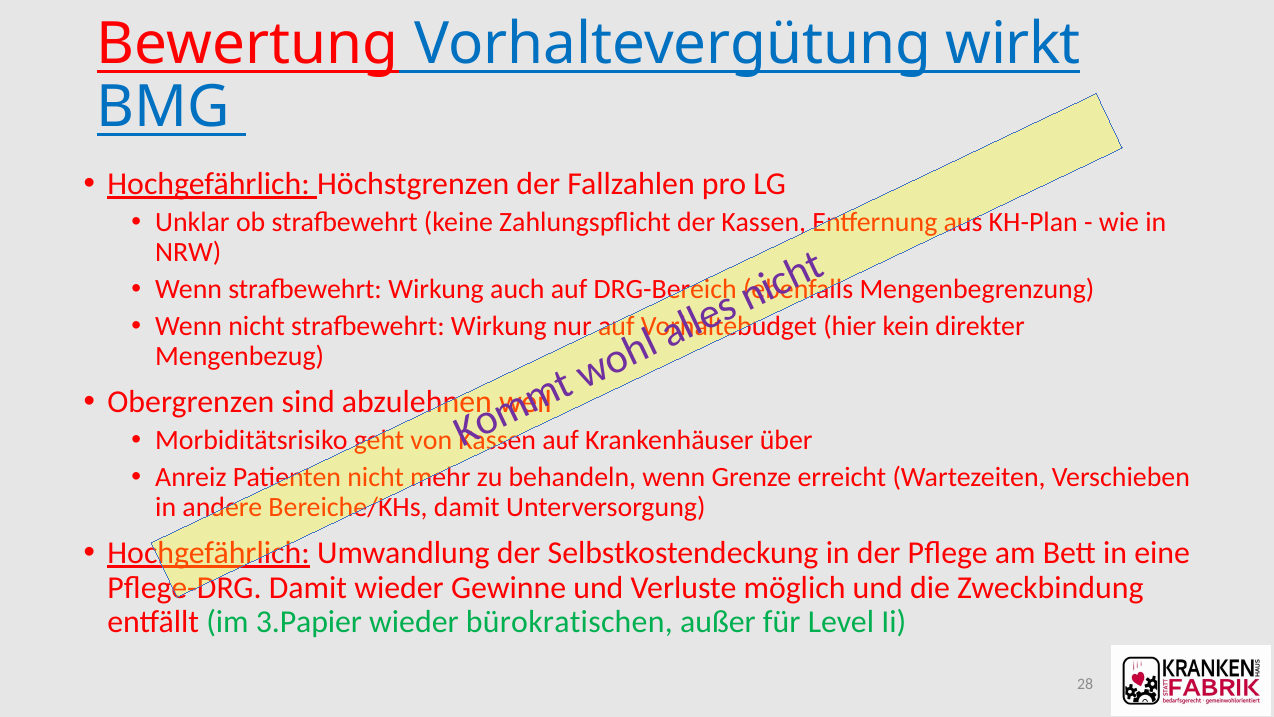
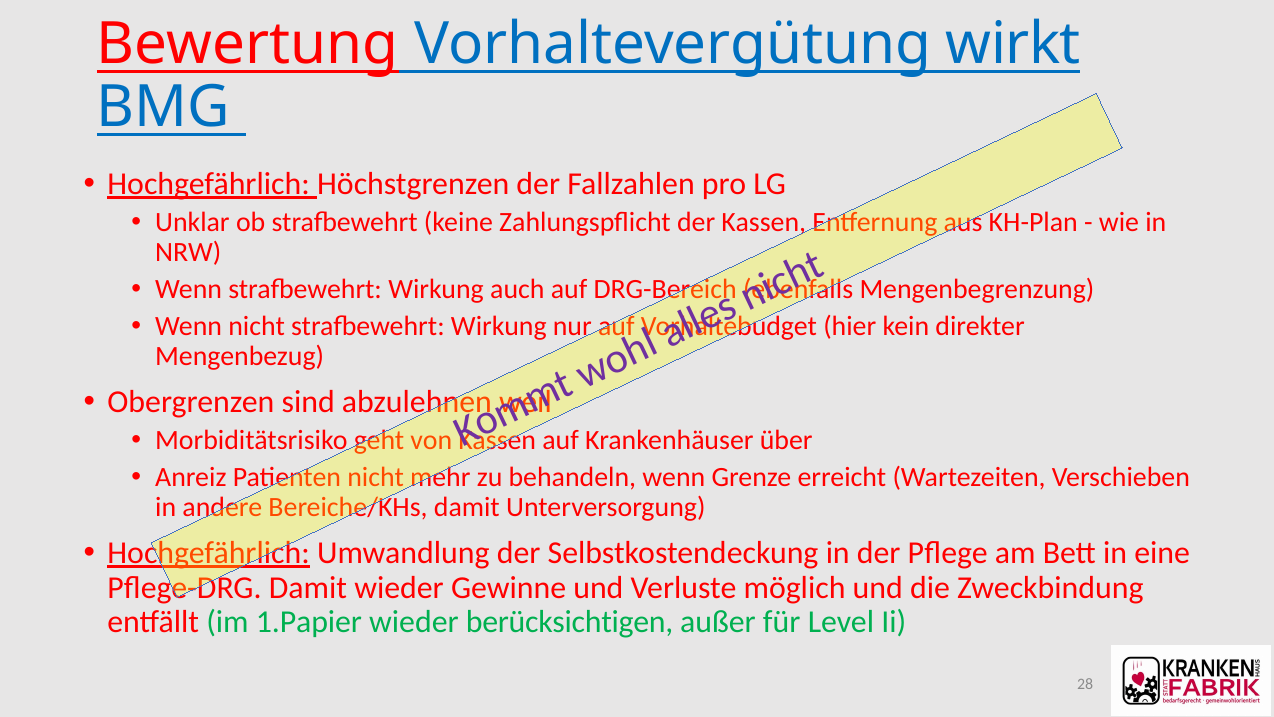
3.Papier: 3.Papier -> 1.Papier (309, 622)
bürokratischen: bürokratischen -> berücksichtigen (570, 622)
